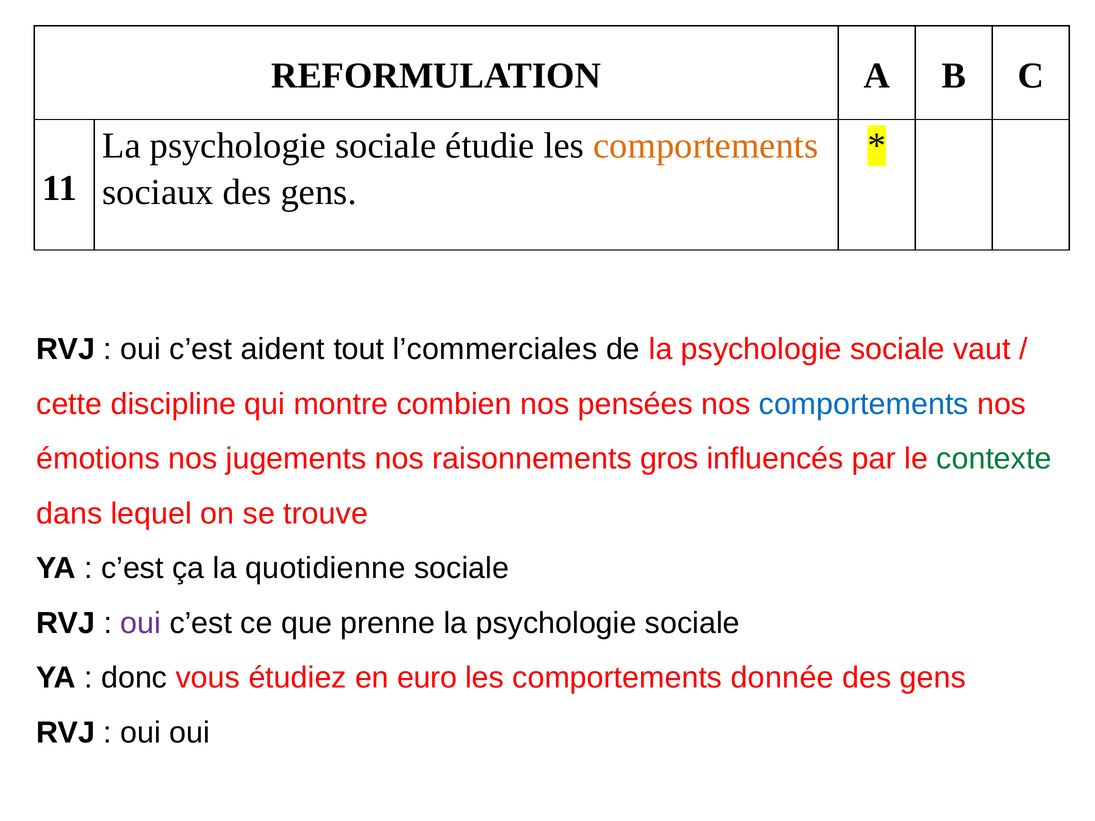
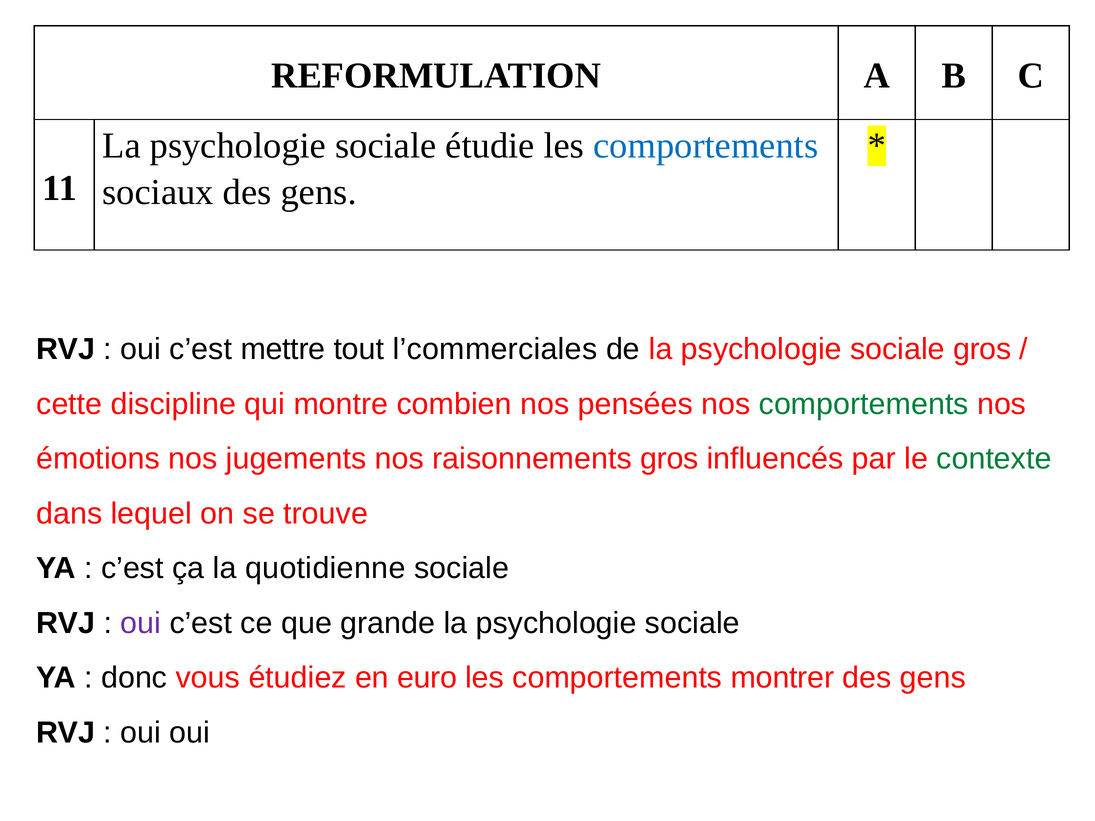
comportements colour: orange -> blue (706, 146)
aident: aident -> mettre (283, 350)
sociale vaut: vaut -> gros (982, 350)
comportements colour: blue -> green (864, 404)
prenne: prenne -> grande (388, 623)
donnée: donnée -> montrer (782, 678)
